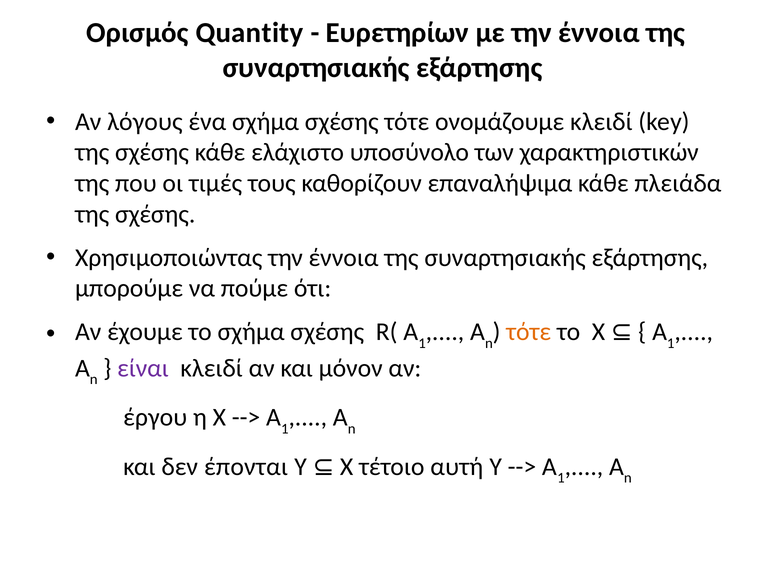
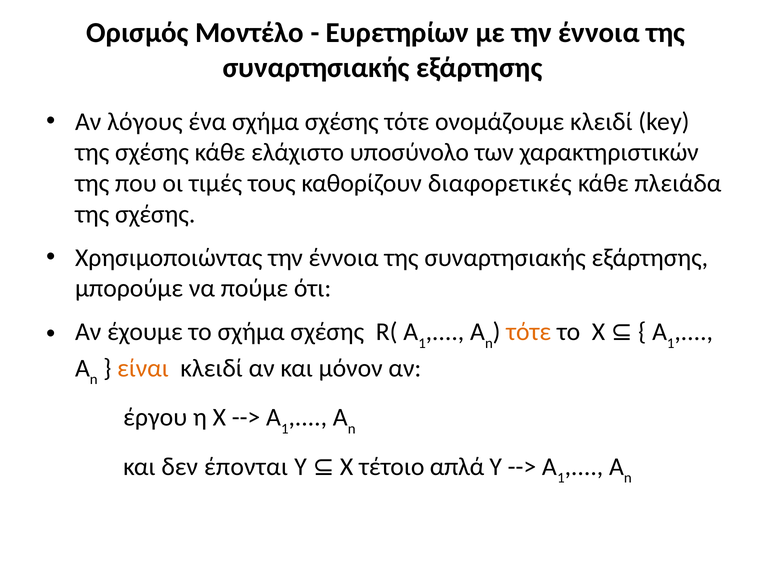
Quantity: Quantity -> Μοντέλο (250, 33)
επαναλήψιμα: επαναλήψιμα -> διαφορετικές (500, 183)
είναι colour: purple -> orange (143, 369)
αυτή: αυτή -> απλά (457, 467)
